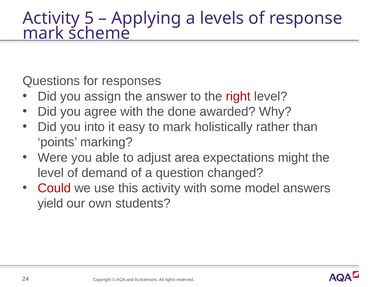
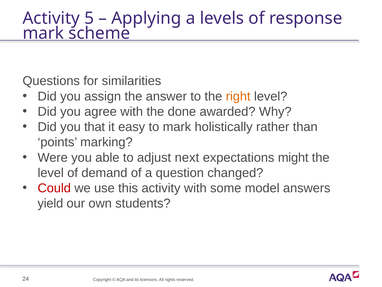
responses: responses -> similarities (131, 81)
right colour: red -> orange (238, 96)
into: into -> that (95, 127)
area: area -> next (187, 157)
